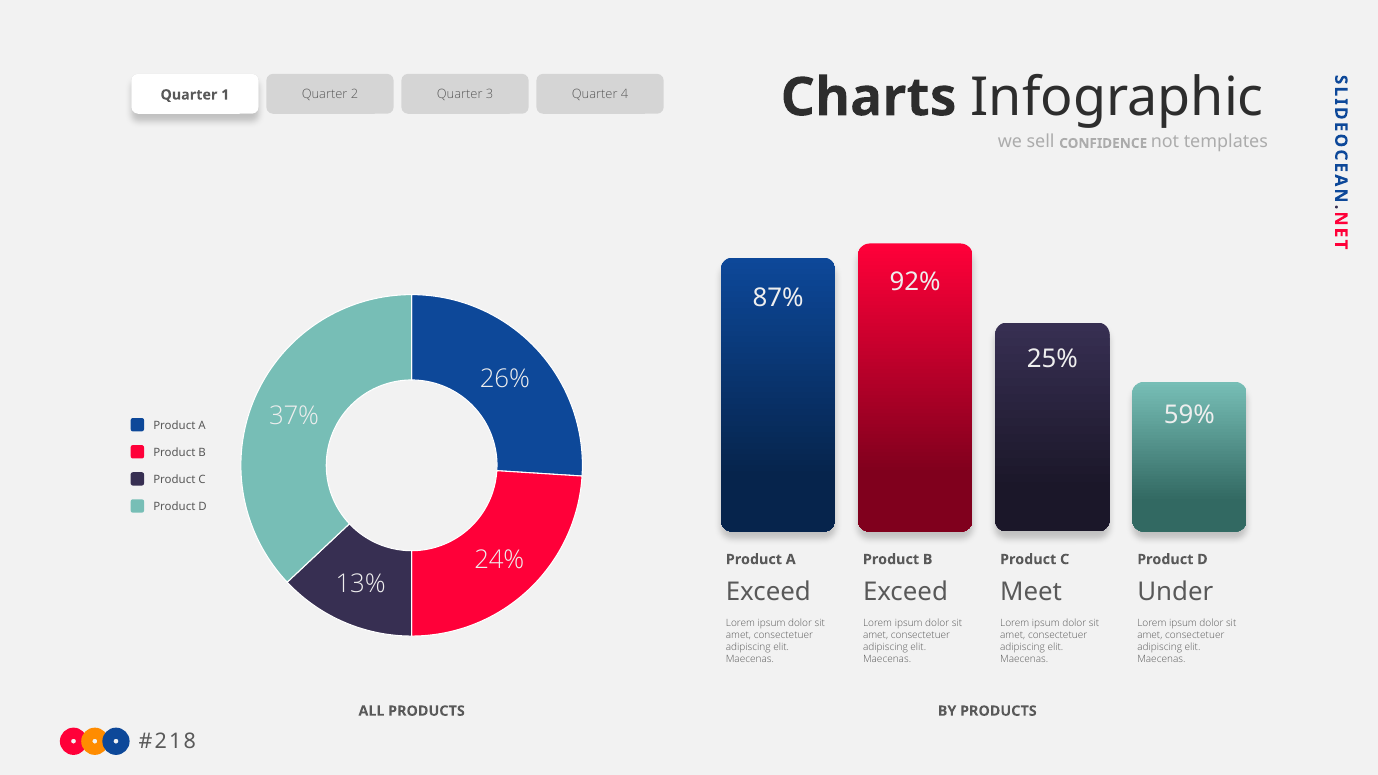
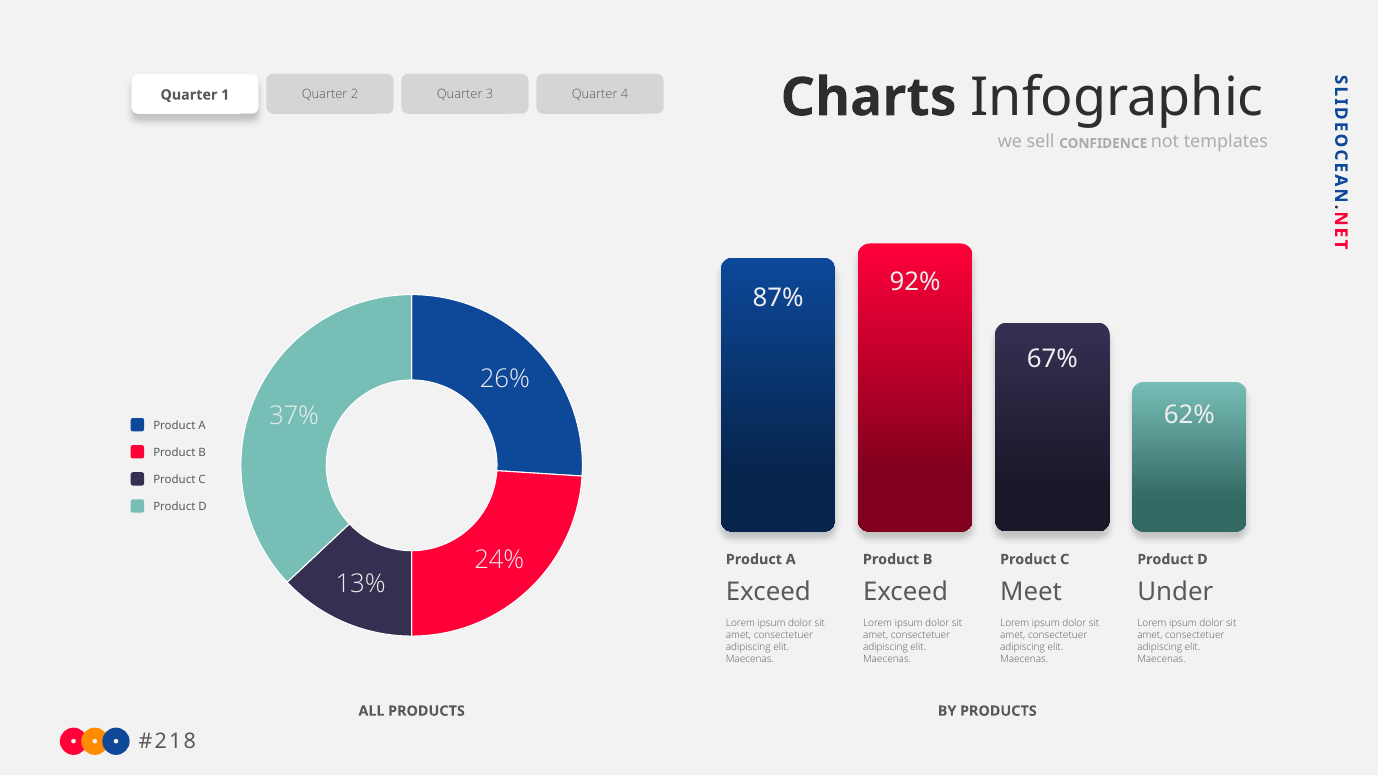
25%: 25% -> 67% (1052, 359)
59%: 59% -> 62% (1189, 415)
